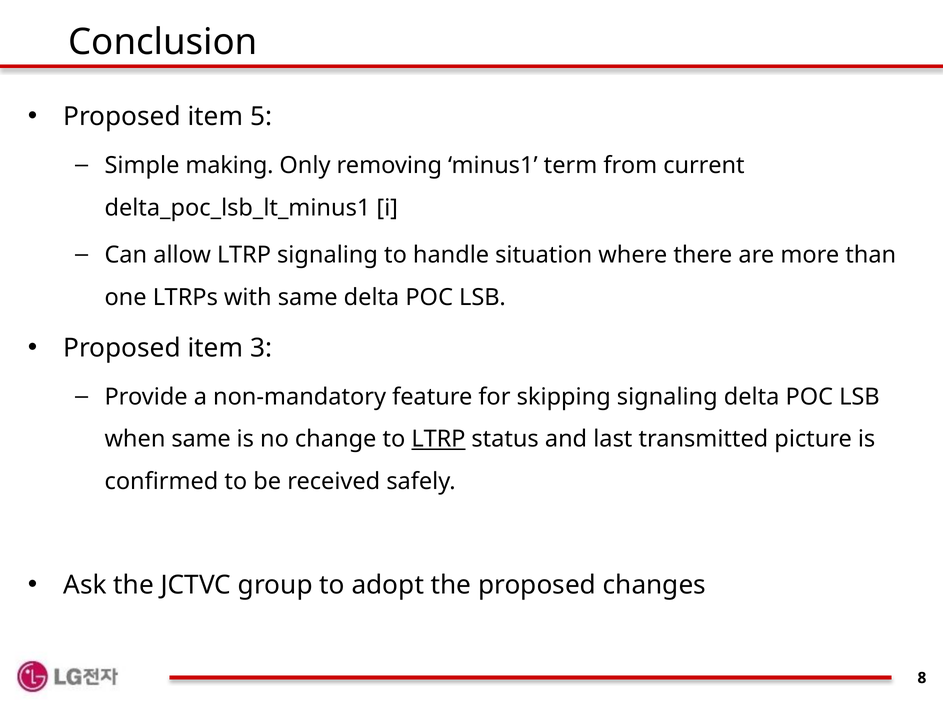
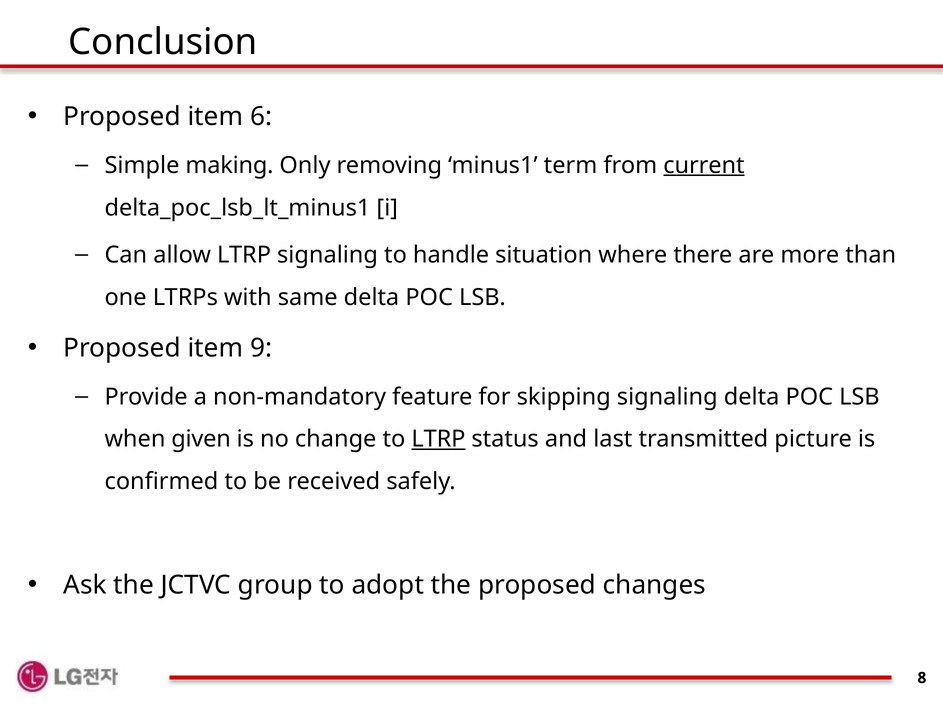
5: 5 -> 6 (261, 117)
current underline: none -> present (704, 165)
3: 3 -> 9 (261, 348)
when same: same -> given (201, 439)
